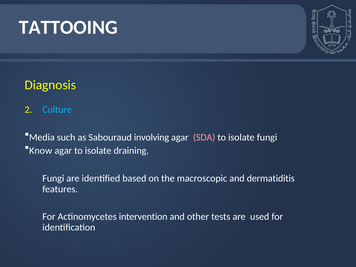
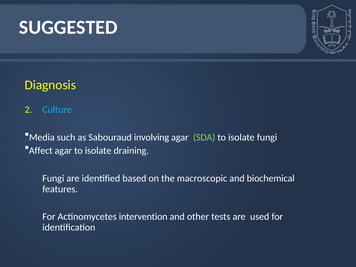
TATTOOING: TATTOOING -> SUGGESTED (68, 27)
SDA colour: pink -> light green (204, 137)
Know: Know -> Affect (41, 151)
dermatiditis: dermatiditis -> biochemical (271, 178)
